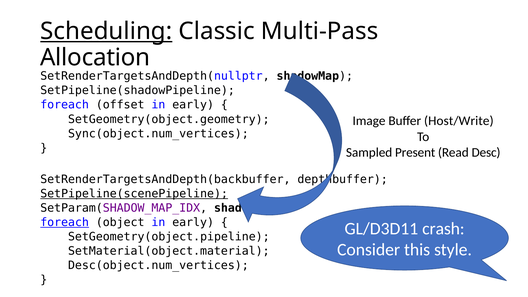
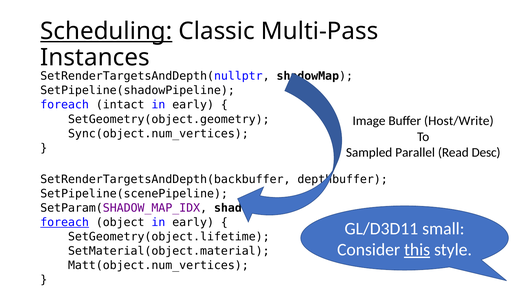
Allocation: Allocation -> Instances (95, 57)
offset: offset -> intact (120, 105)
Present: Present -> Parallel (415, 153)
SetPipeline(scenePipeline underline: present -> none (134, 194)
crash: crash -> small (443, 229)
SetGeometry(object.pipeline: SetGeometry(object.pipeline -> SetGeometry(object.lifetime (169, 237)
this underline: none -> present (417, 250)
Desc(object.num_vertices: Desc(object.num_vertices -> Matt(object.num_vertices (158, 265)
